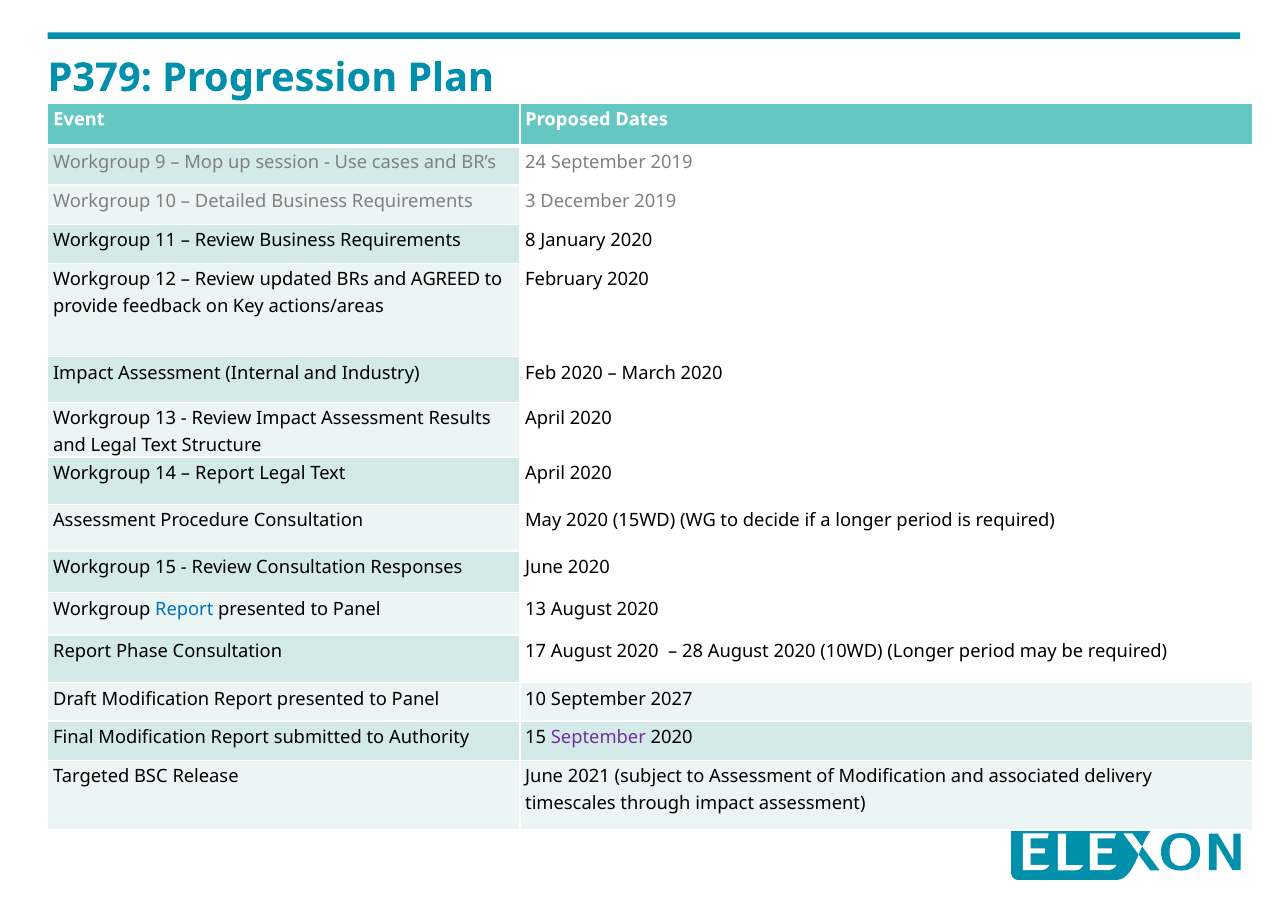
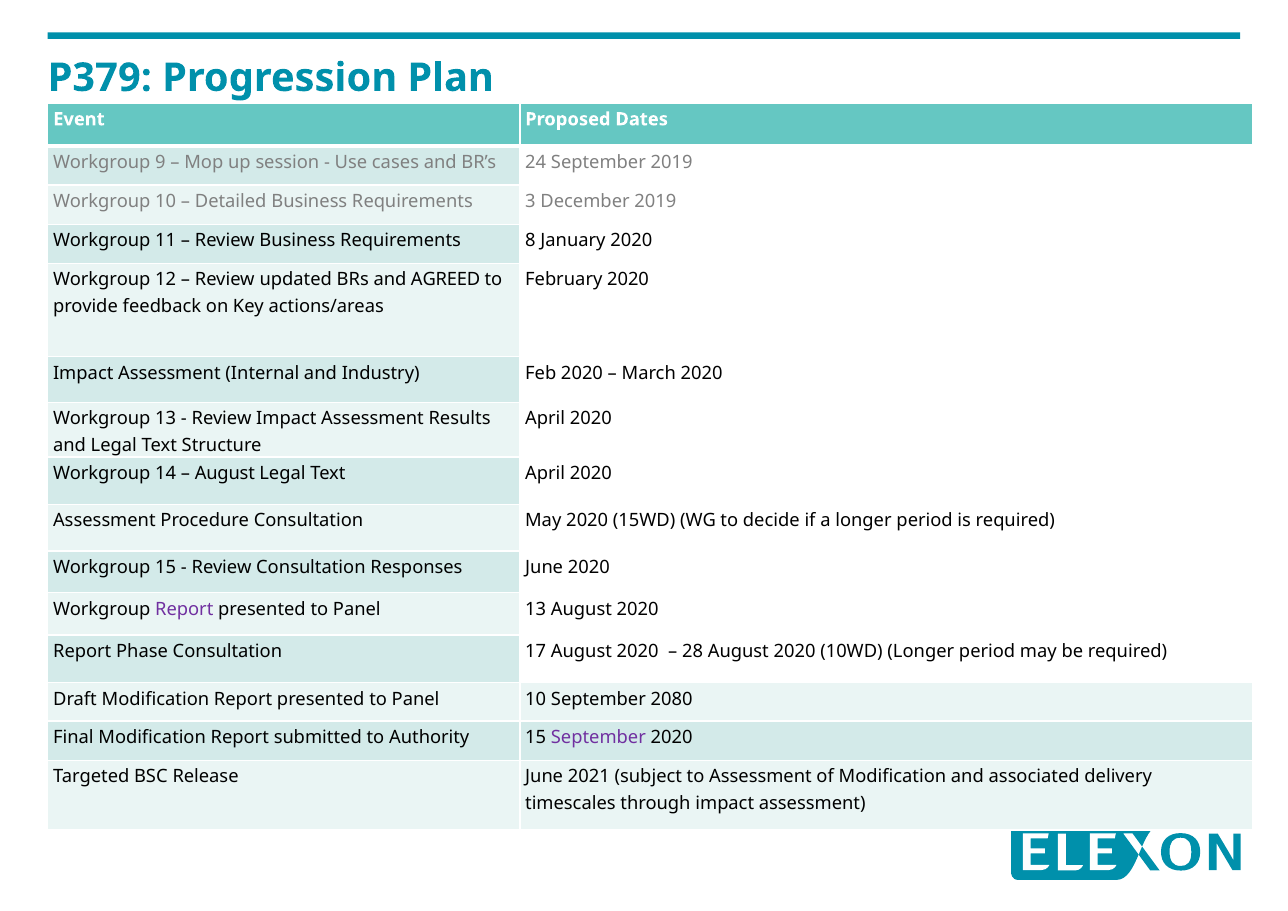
Report: Report -> August (225, 473)
Report colour: blue -> purple (184, 609)
2027: 2027 -> 2080 (672, 699)
